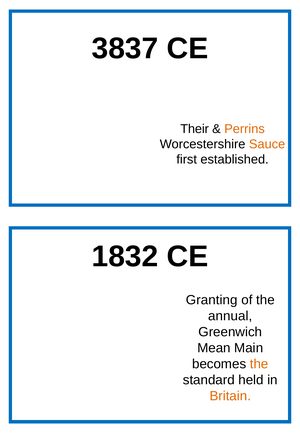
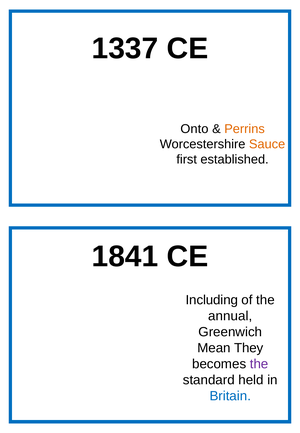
3837: 3837 -> 1337 (125, 48)
Their: Their -> Onto (194, 129)
1832: 1832 -> 1841 (125, 257)
Granting: Granting -> Including (212, 300)
Main: Main -> They (249, 348)
the colour: orange -> purple (259, 364)
Britain colour: orange -> blue (230, 396)
